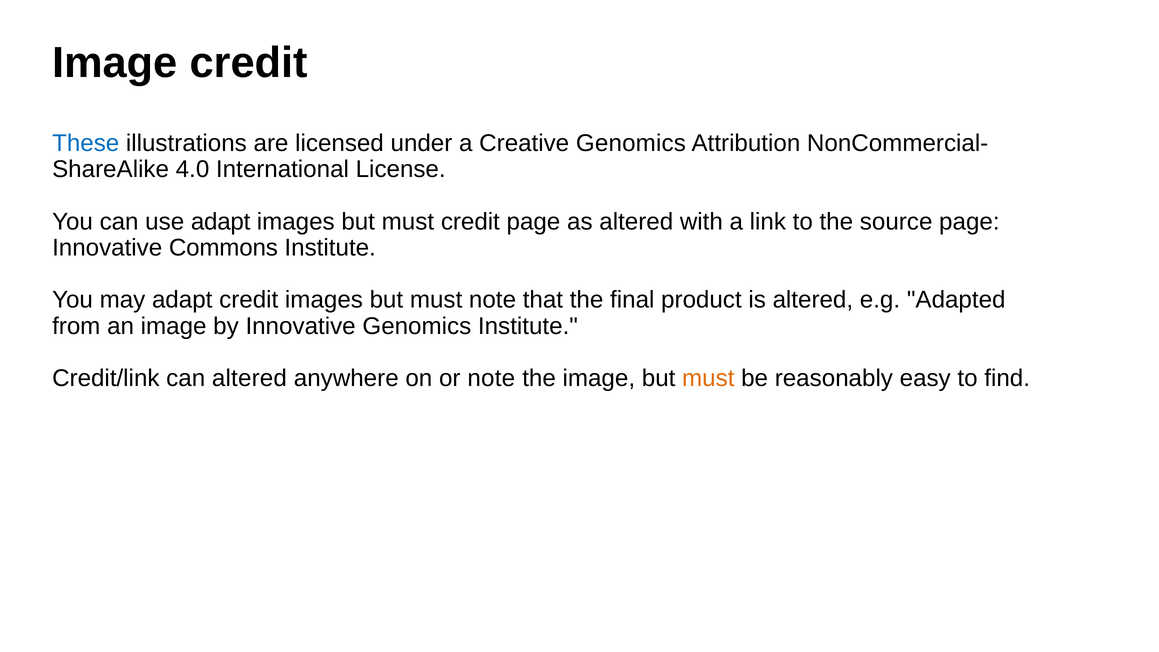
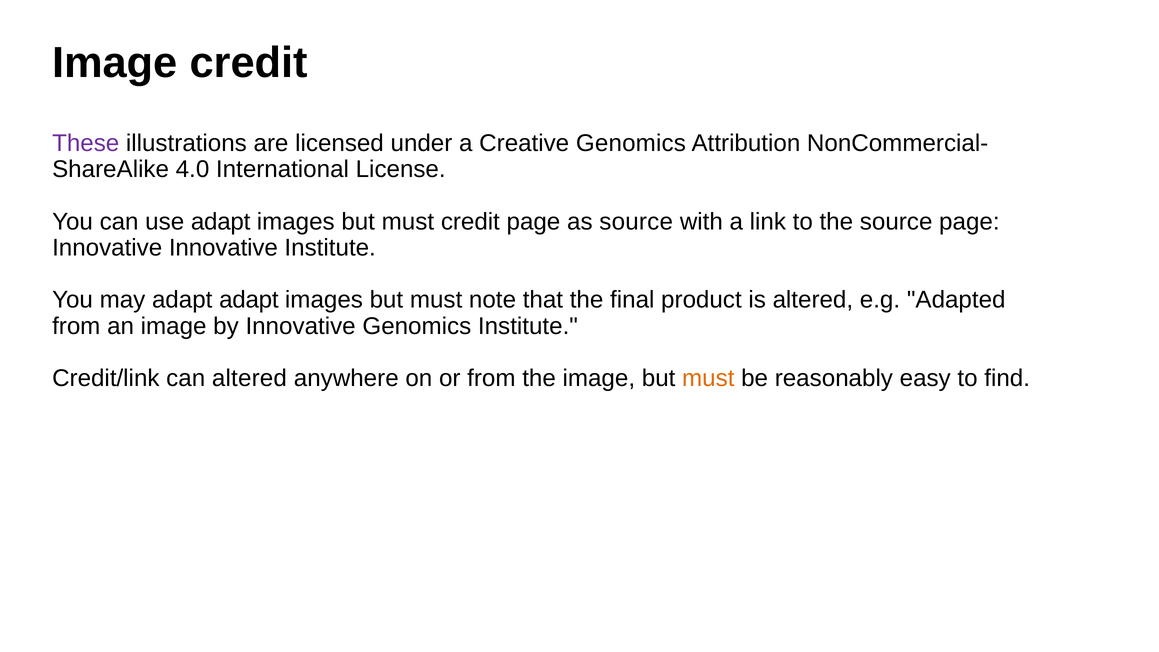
These colour: blue -> purple (86, 143)
as altered: altered -> source (636, 222)
Innovative Commons: Commons -> Innovative (223, 248)
adapt credit: credit -> adapt (249, 300)
or note: note -> from (491, 378)
